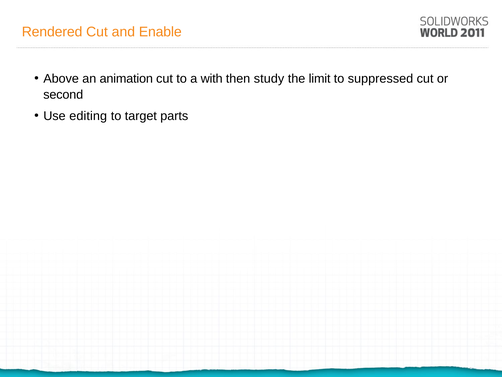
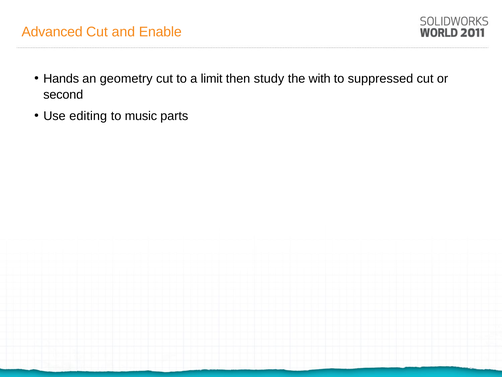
Rendered: Rendered -> Advanced (52, 32)
Above: Above -> Hands (61, 79)
animation: animation -> geometry (126, 79)
with: with -> limit (212, 79)
limit: limit -> with (320, 79)
target: target -> music (141, 116)
